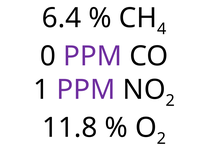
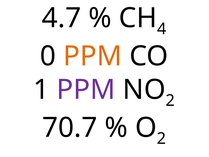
6.4: 6.4 -> 4.7 (61, 18)
PPM colour: purple -> orange (93, 56)
11.8: 11.8 -> 70.7 (70, 128)
